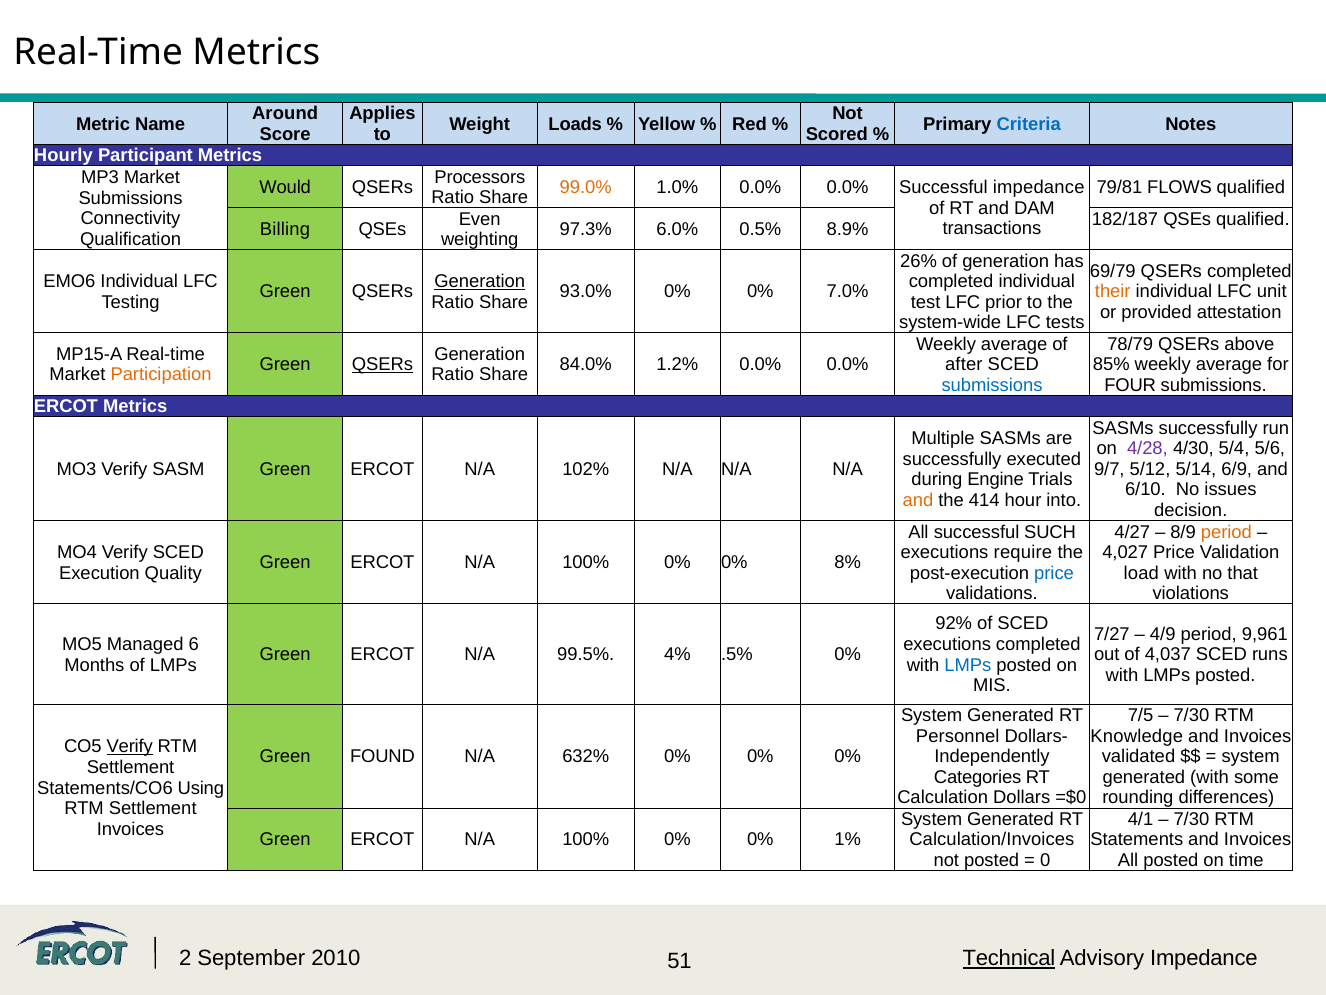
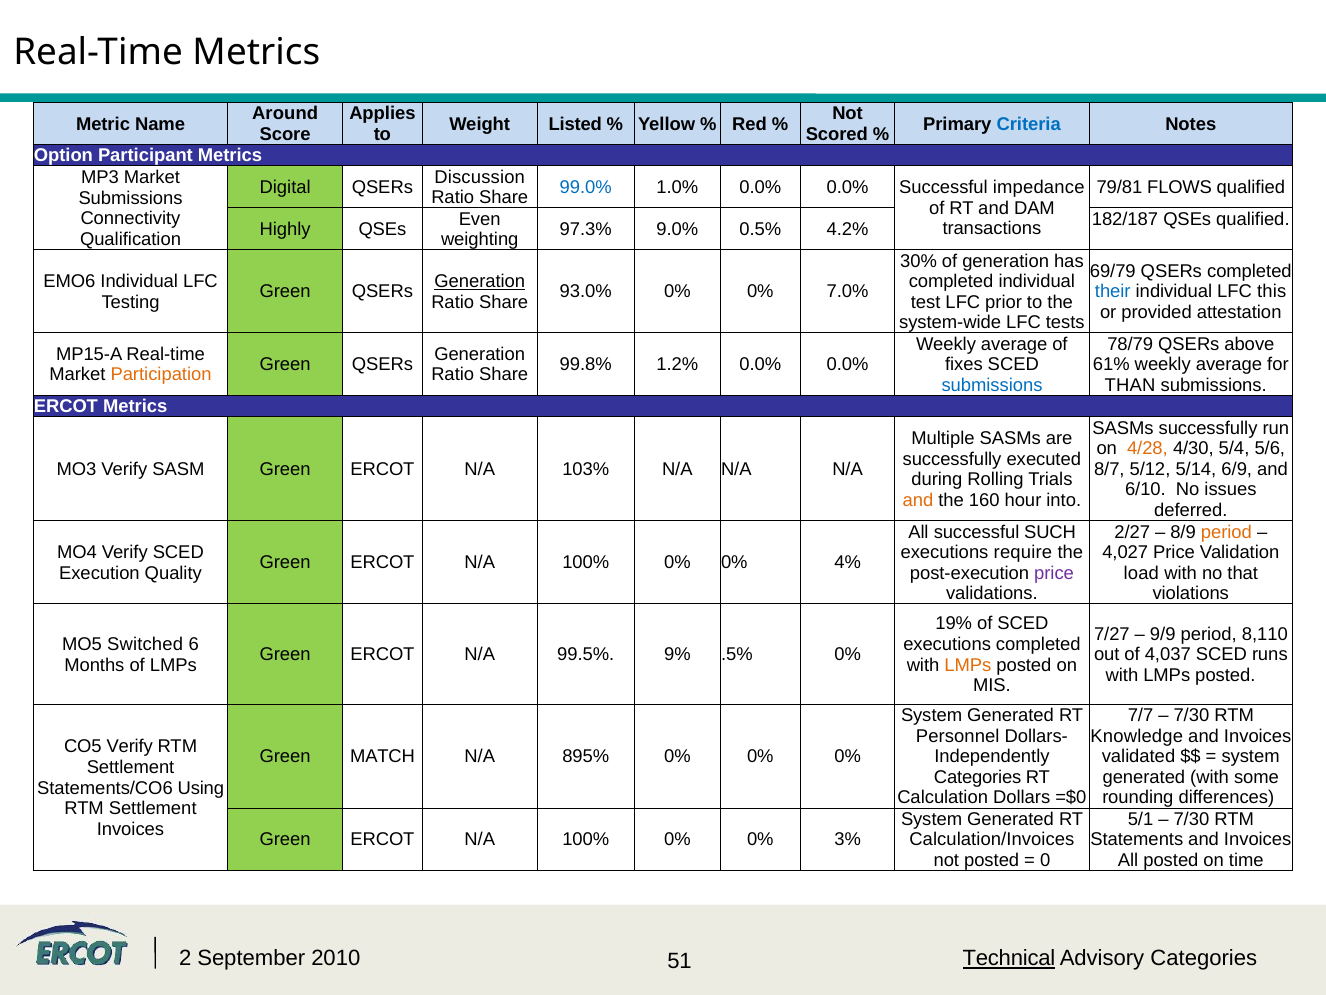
Loads: Loads -> Listed (575, 124)
Hourly: Hourly -> Option (63, 156)
Processors: Processors -> Discussion (480, 177)
Would: Would -> Digital (285, 187)
99.0% colour: orange -> blue (586, 187)
Billing: Billing -> Highly (285, 229)
6.0%: 6.0% -> 9.0% (677, 229)
8.9%: 8.9% -> 4.2% (848, 229)
26%: 26% -> 30% (919, 261)
their colour: orange -> blue (1113, 292)
unit: unit -> this (1272, 292)
QSERs underline: present -> none (383, 364)
84.0%: 84.0% -> 99.8% (586, 364)
after: after -> fixes (964, 364)
85%: 85% -> 61% (1111, 364)
FOUR: FOUR -> THAN (1130, 385)
4/28 colour: purple -> orange (1147, 448)
102%: 102% -> 103% (586, 469)
9/7: 9/7 -> 8/7 (1109, 469)
Engine: Engine -> Rolling (995, 479)
414: 414 -> 160 (984, 500)
decision: decision -> deferred (1191, 510)
4/27: 4/27 -> 2/27 (1132, 532)
8%: 8% -> 4% (848, 563)
price colour: blue -> purple (1054, 573)
92%: 92% -> 19% (954, 624)
4/9: 4/9 -> 9/9 (1163, 634)
9,961: 9,961 -> 8,110 (1265, 634)
Managed: Managed -> Switched (145, 644)
4%: 4% -> 9% (677, 654)
LMPs colour: blue -> orange (968, 665)
7/5: 7/5 -> 7/7 (1141, 715)
Verify underline: present -> none (130, 746)
FOUND: FOUND -> MATCH (382, 756)
632%: 632% -> 895% (586, 756)
4/1: 4/1 -> 5/1 (1141, 819)
1%: 1% -> 3% (848, 839)
Advisory Impedance: Impedance -> Categories (1204, 958)
